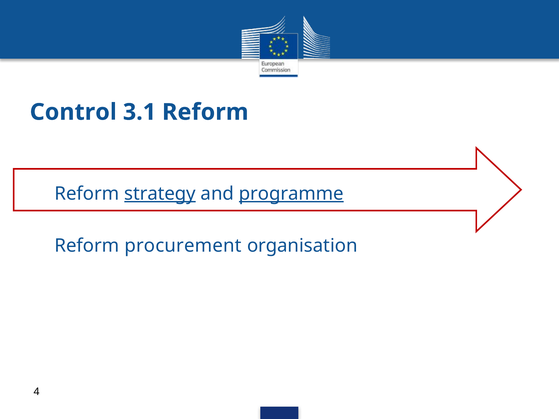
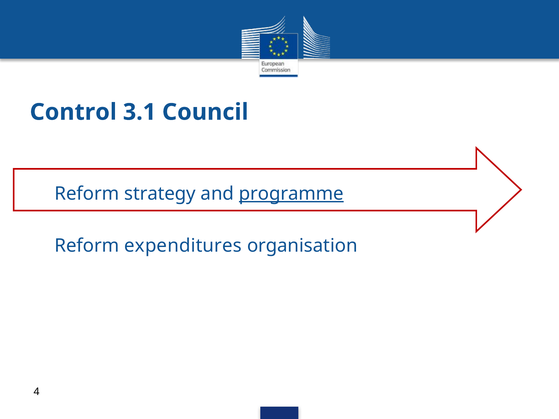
3.1 Reform: Reform -> Council (205, 112)
strategy underline: present -> none (160, 194)
procurement: procurement -> expenditures (183, 246)
